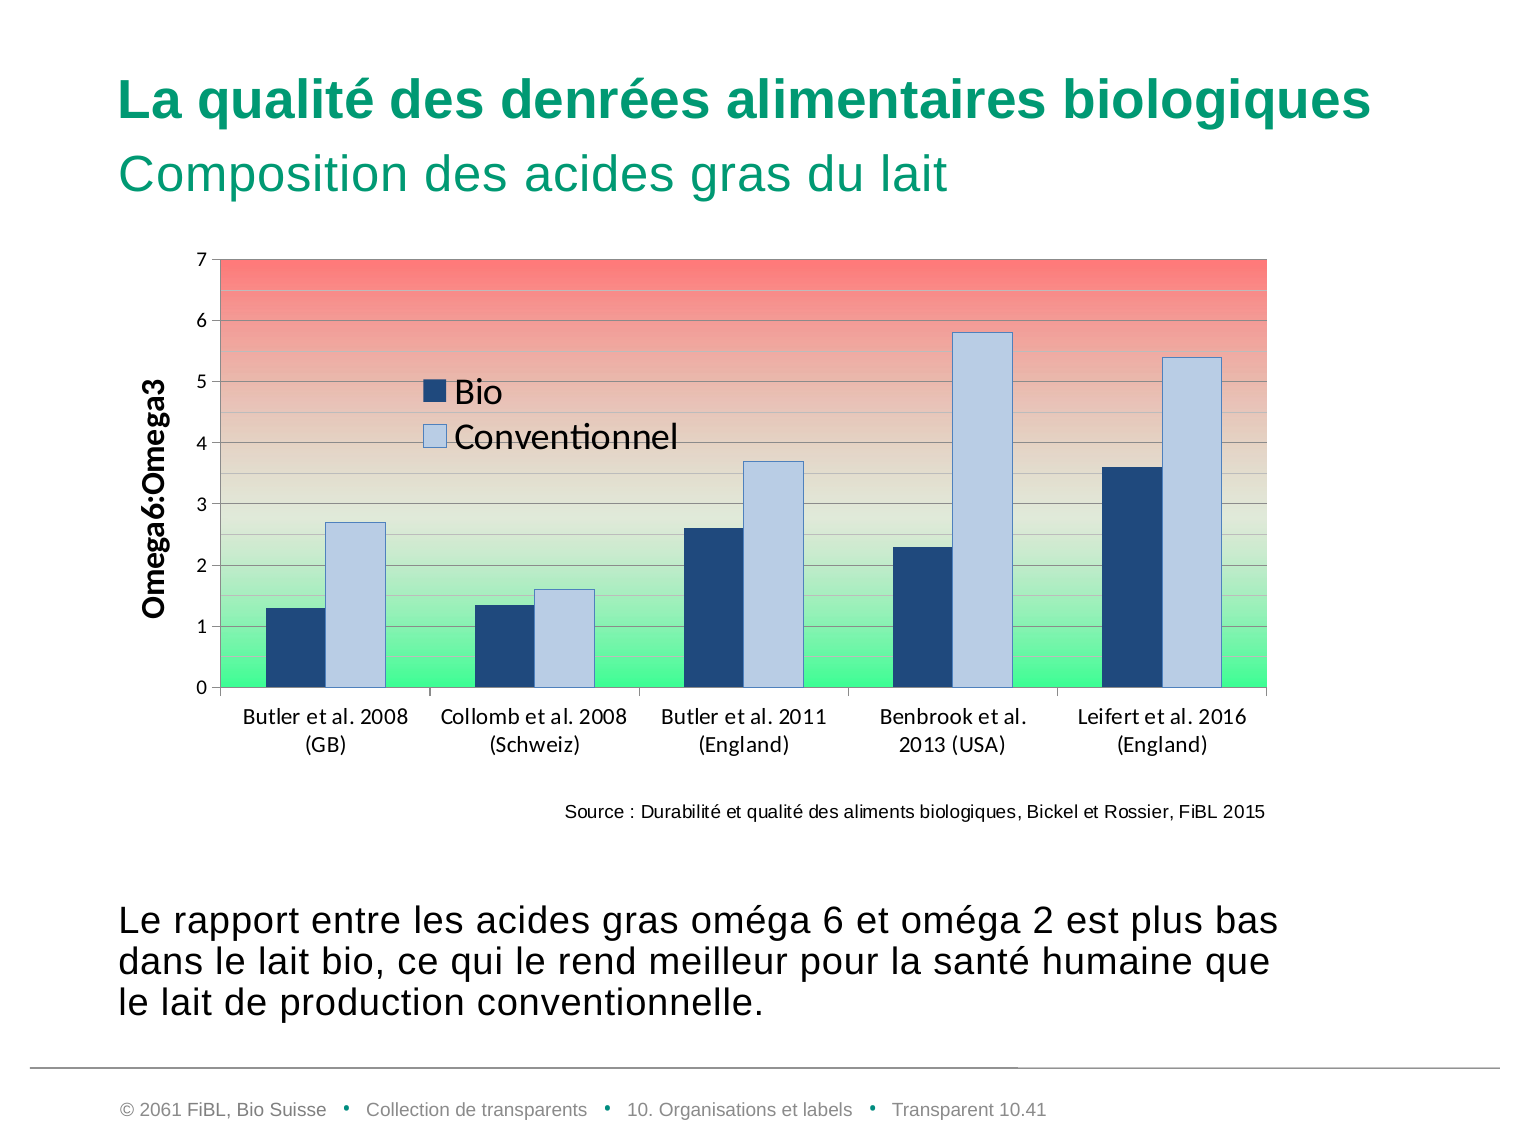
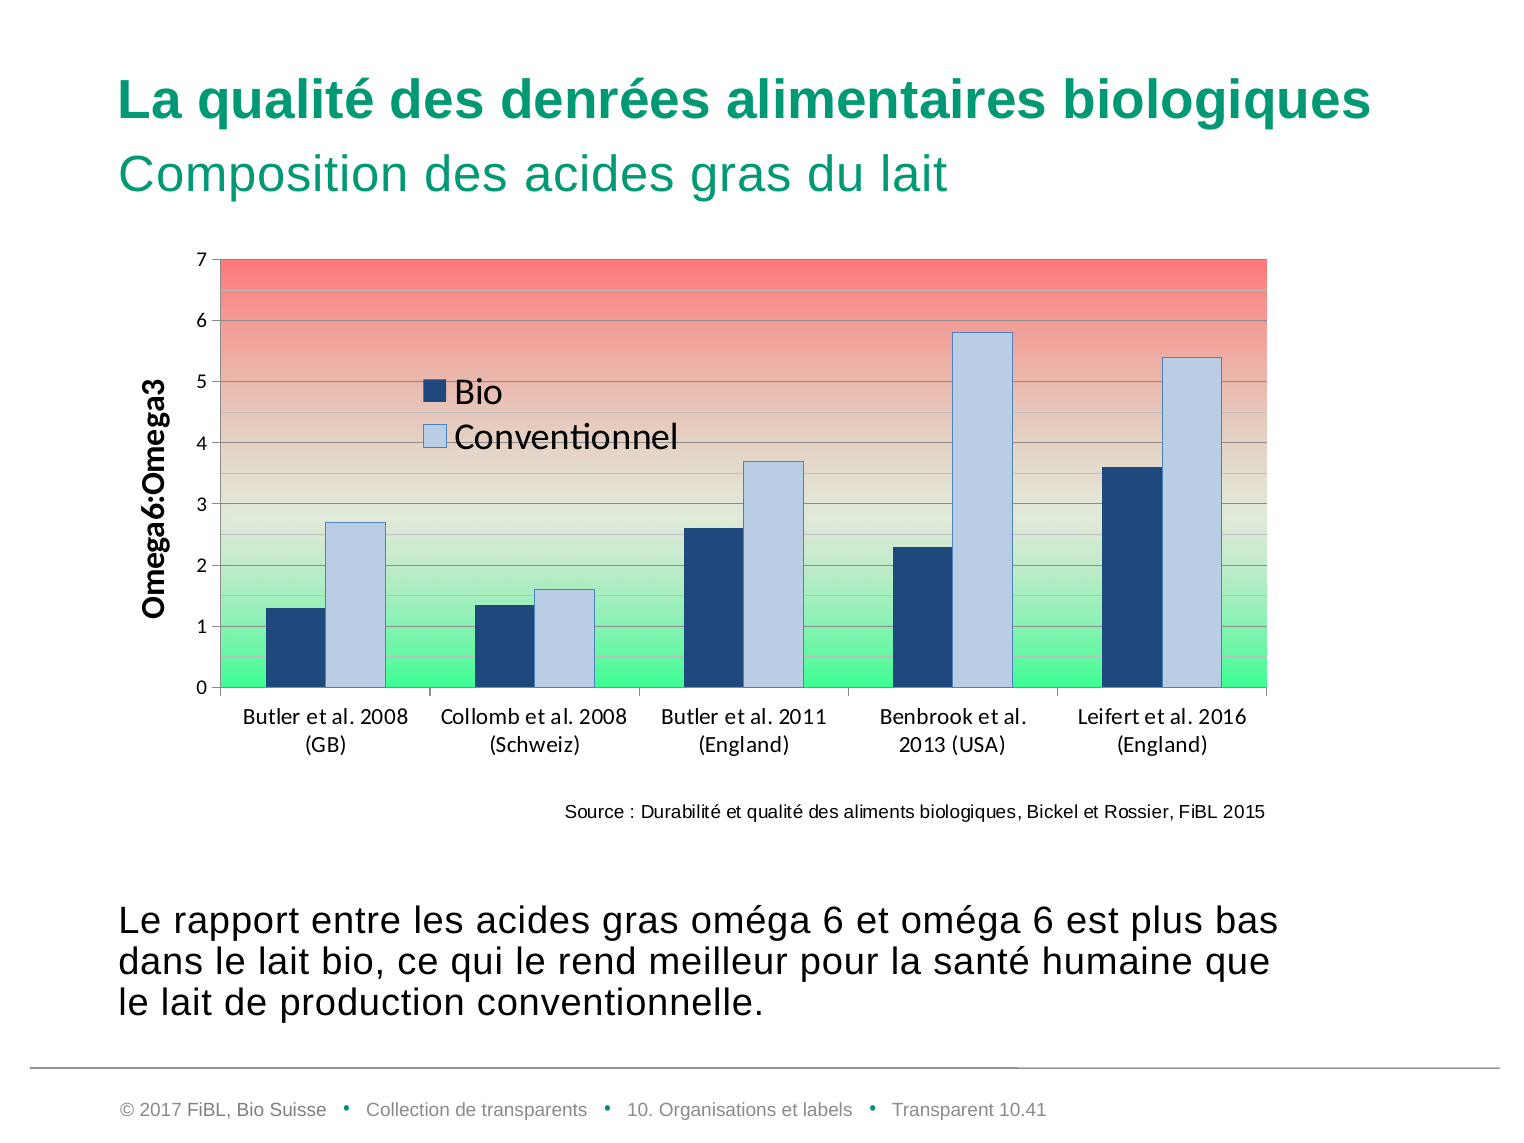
et oméga 2: 2 -> 6 (1043, 921)
2061: 2061 -> 2017 (161, 1110)
